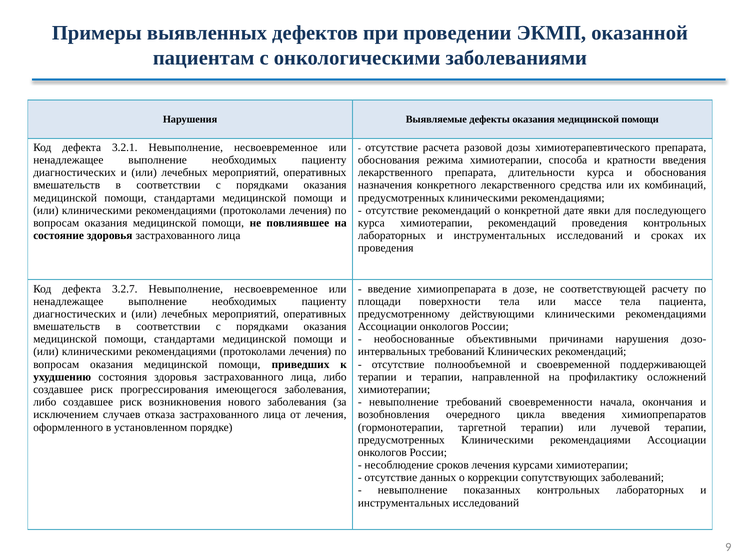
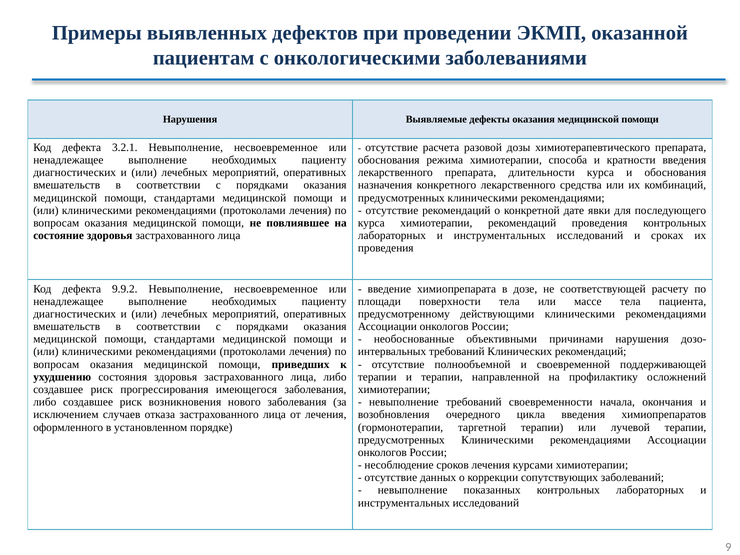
3.2.7: 3.2.7 -> 9.9.2 (125, 289)
